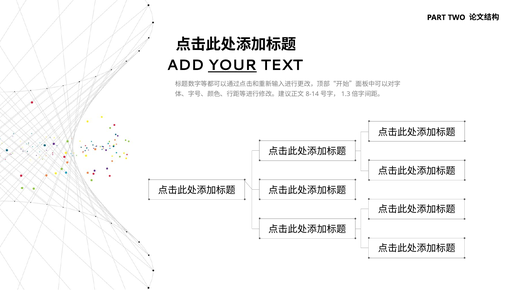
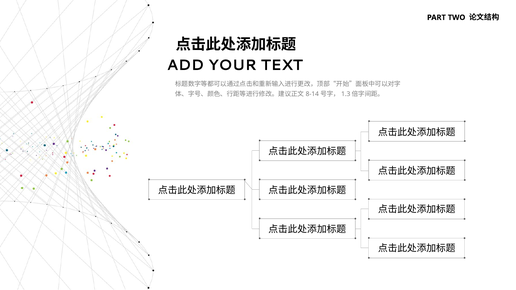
YOUR underline: present -> none (232, 65)
